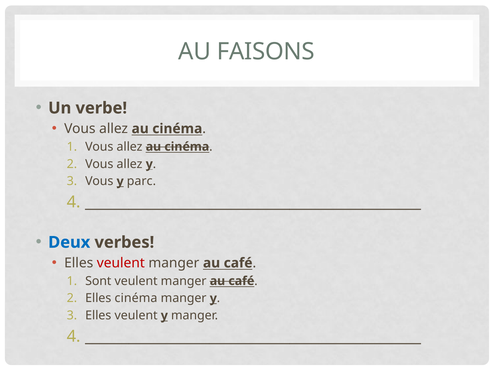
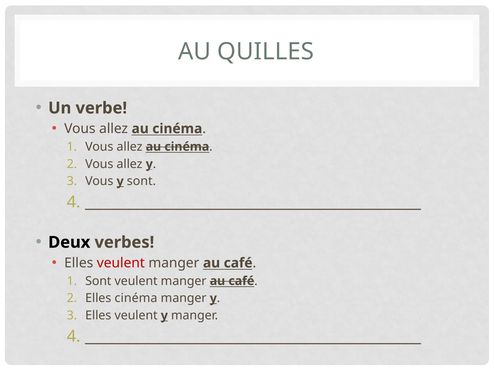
FAISONS: FAISONS -> QUILLES (266, 52)
y parc: parc -> sont (141, 181)
Deux colour: blue -> black (69, 243)
